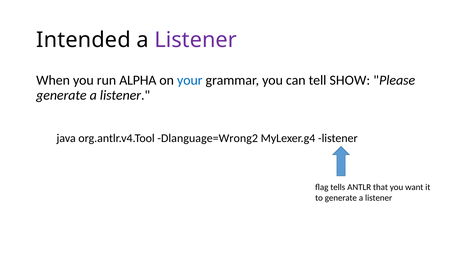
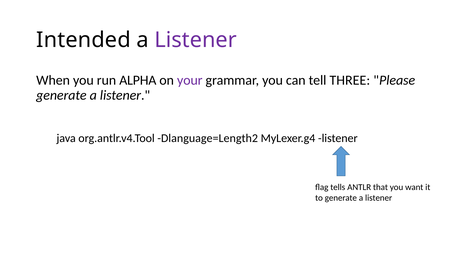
your colour: blue -> purple (190, 80)
SHOW: SHOW -> THREE (350, 80)
Dlanguage=Wrong2: Dlanguage=Wrong2 -> Dlanguage=Length2 (208, 138)
